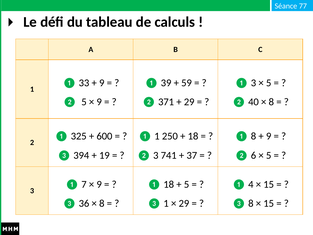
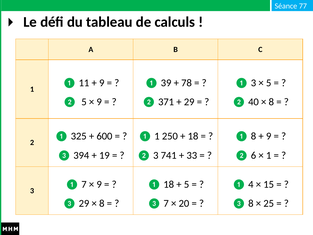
33: 33 -> 11 (84, 83)
59: 59 -> 78 (187, 83)
37: 37 -> 33 (192, 155)
5: 5 -> 1 (269, 155)
❸ 36: 36 -> 29 (84, 203)
❸ 1: 1 -> 7 (166, 203)
29: 29 -> 20 (184, 203)
15: 15 -> 25 (269, 203)
